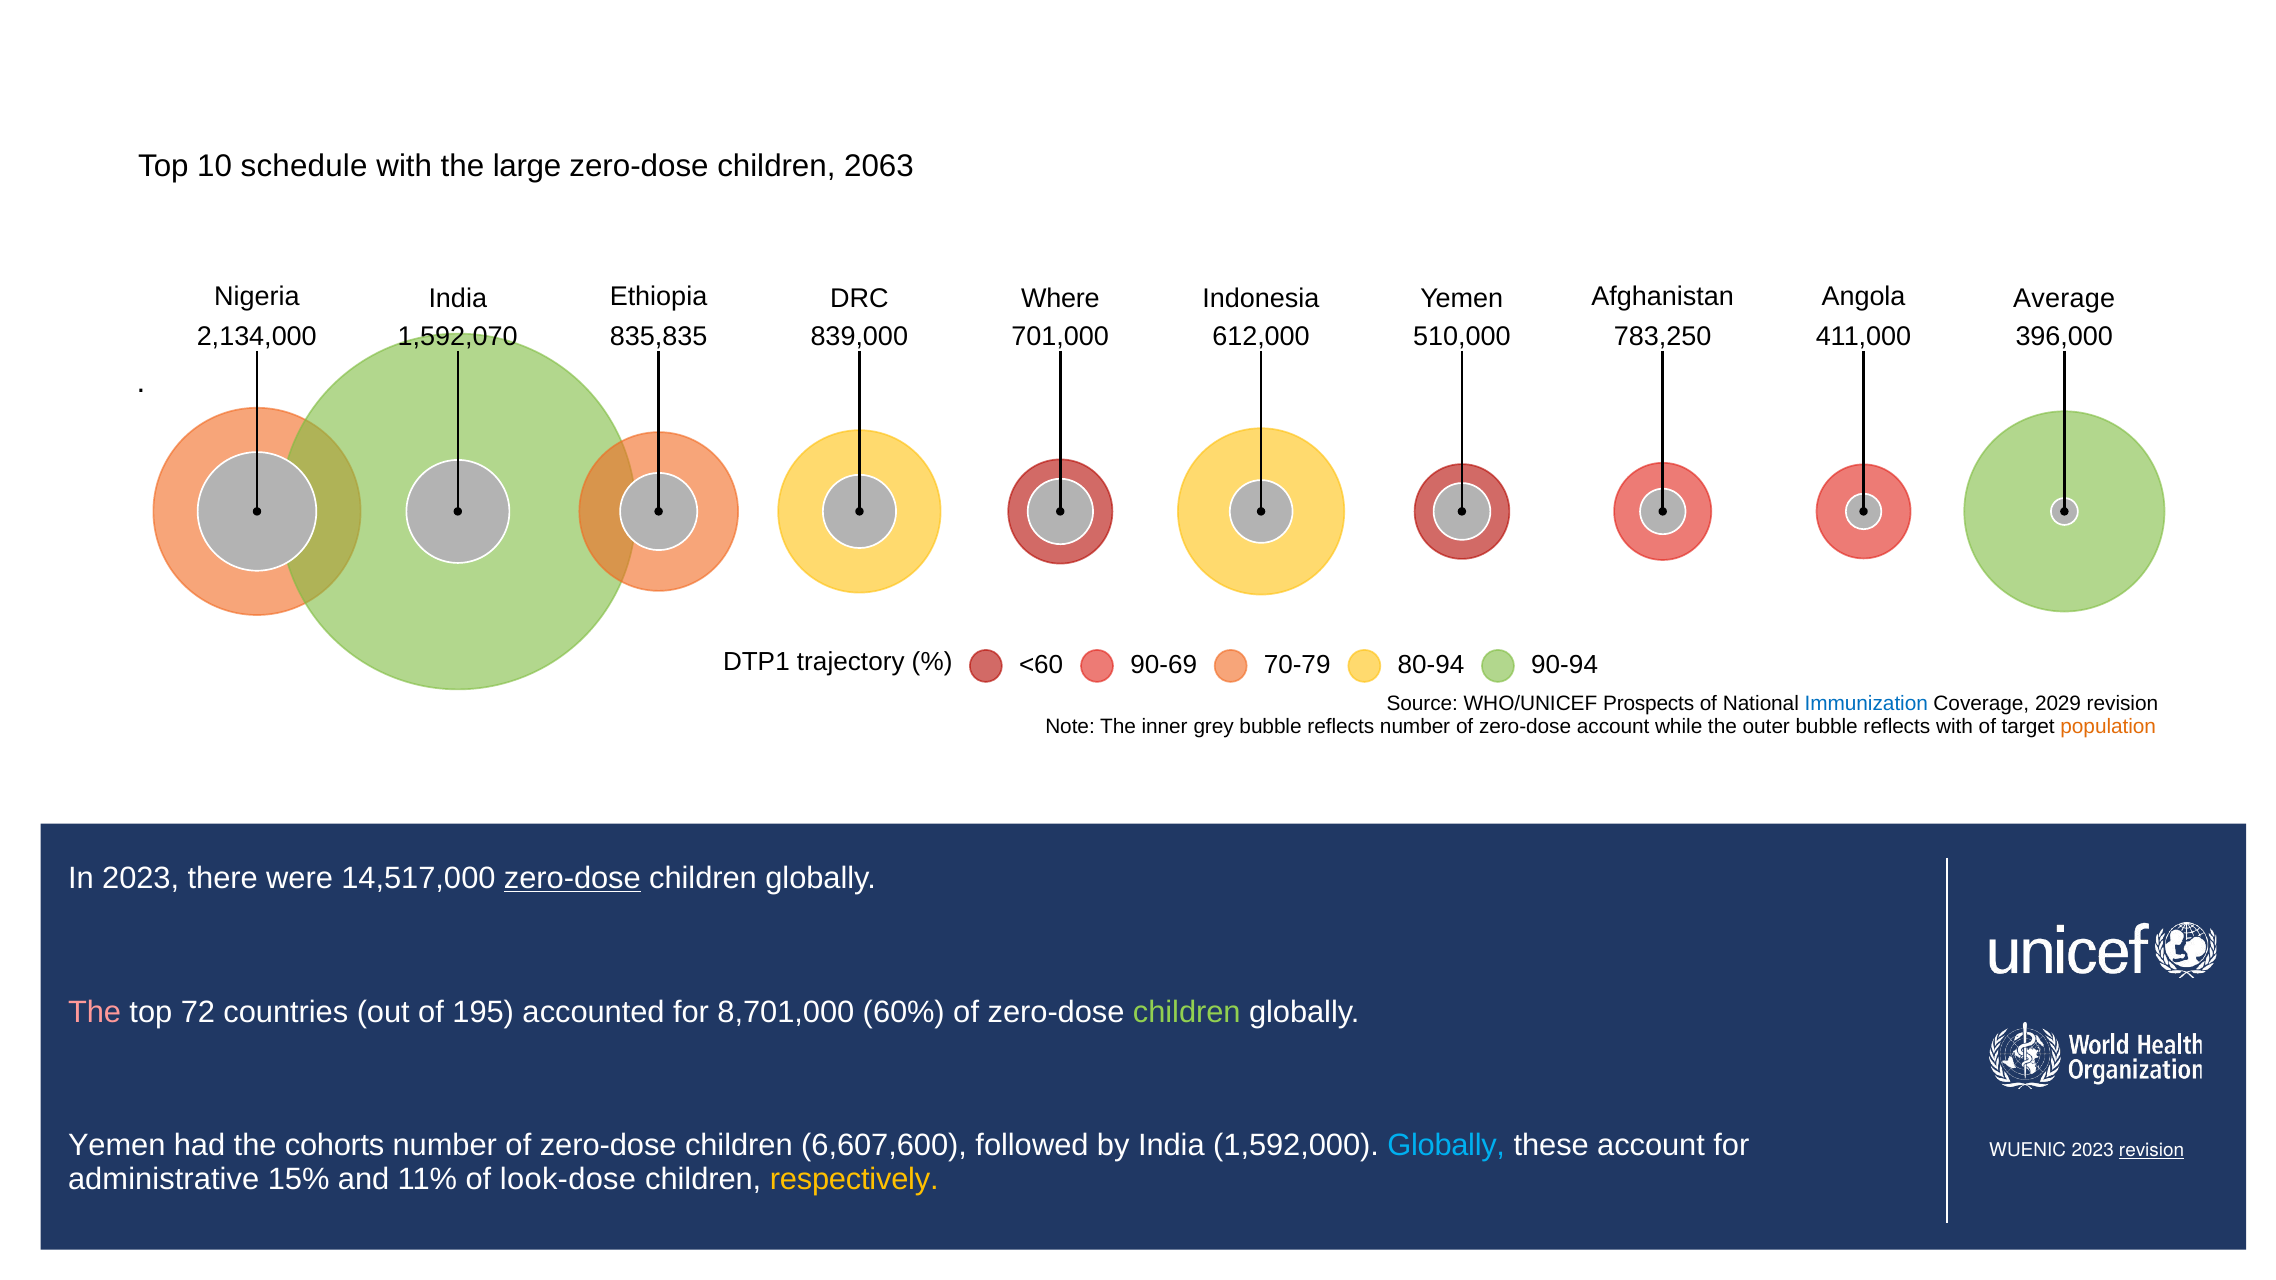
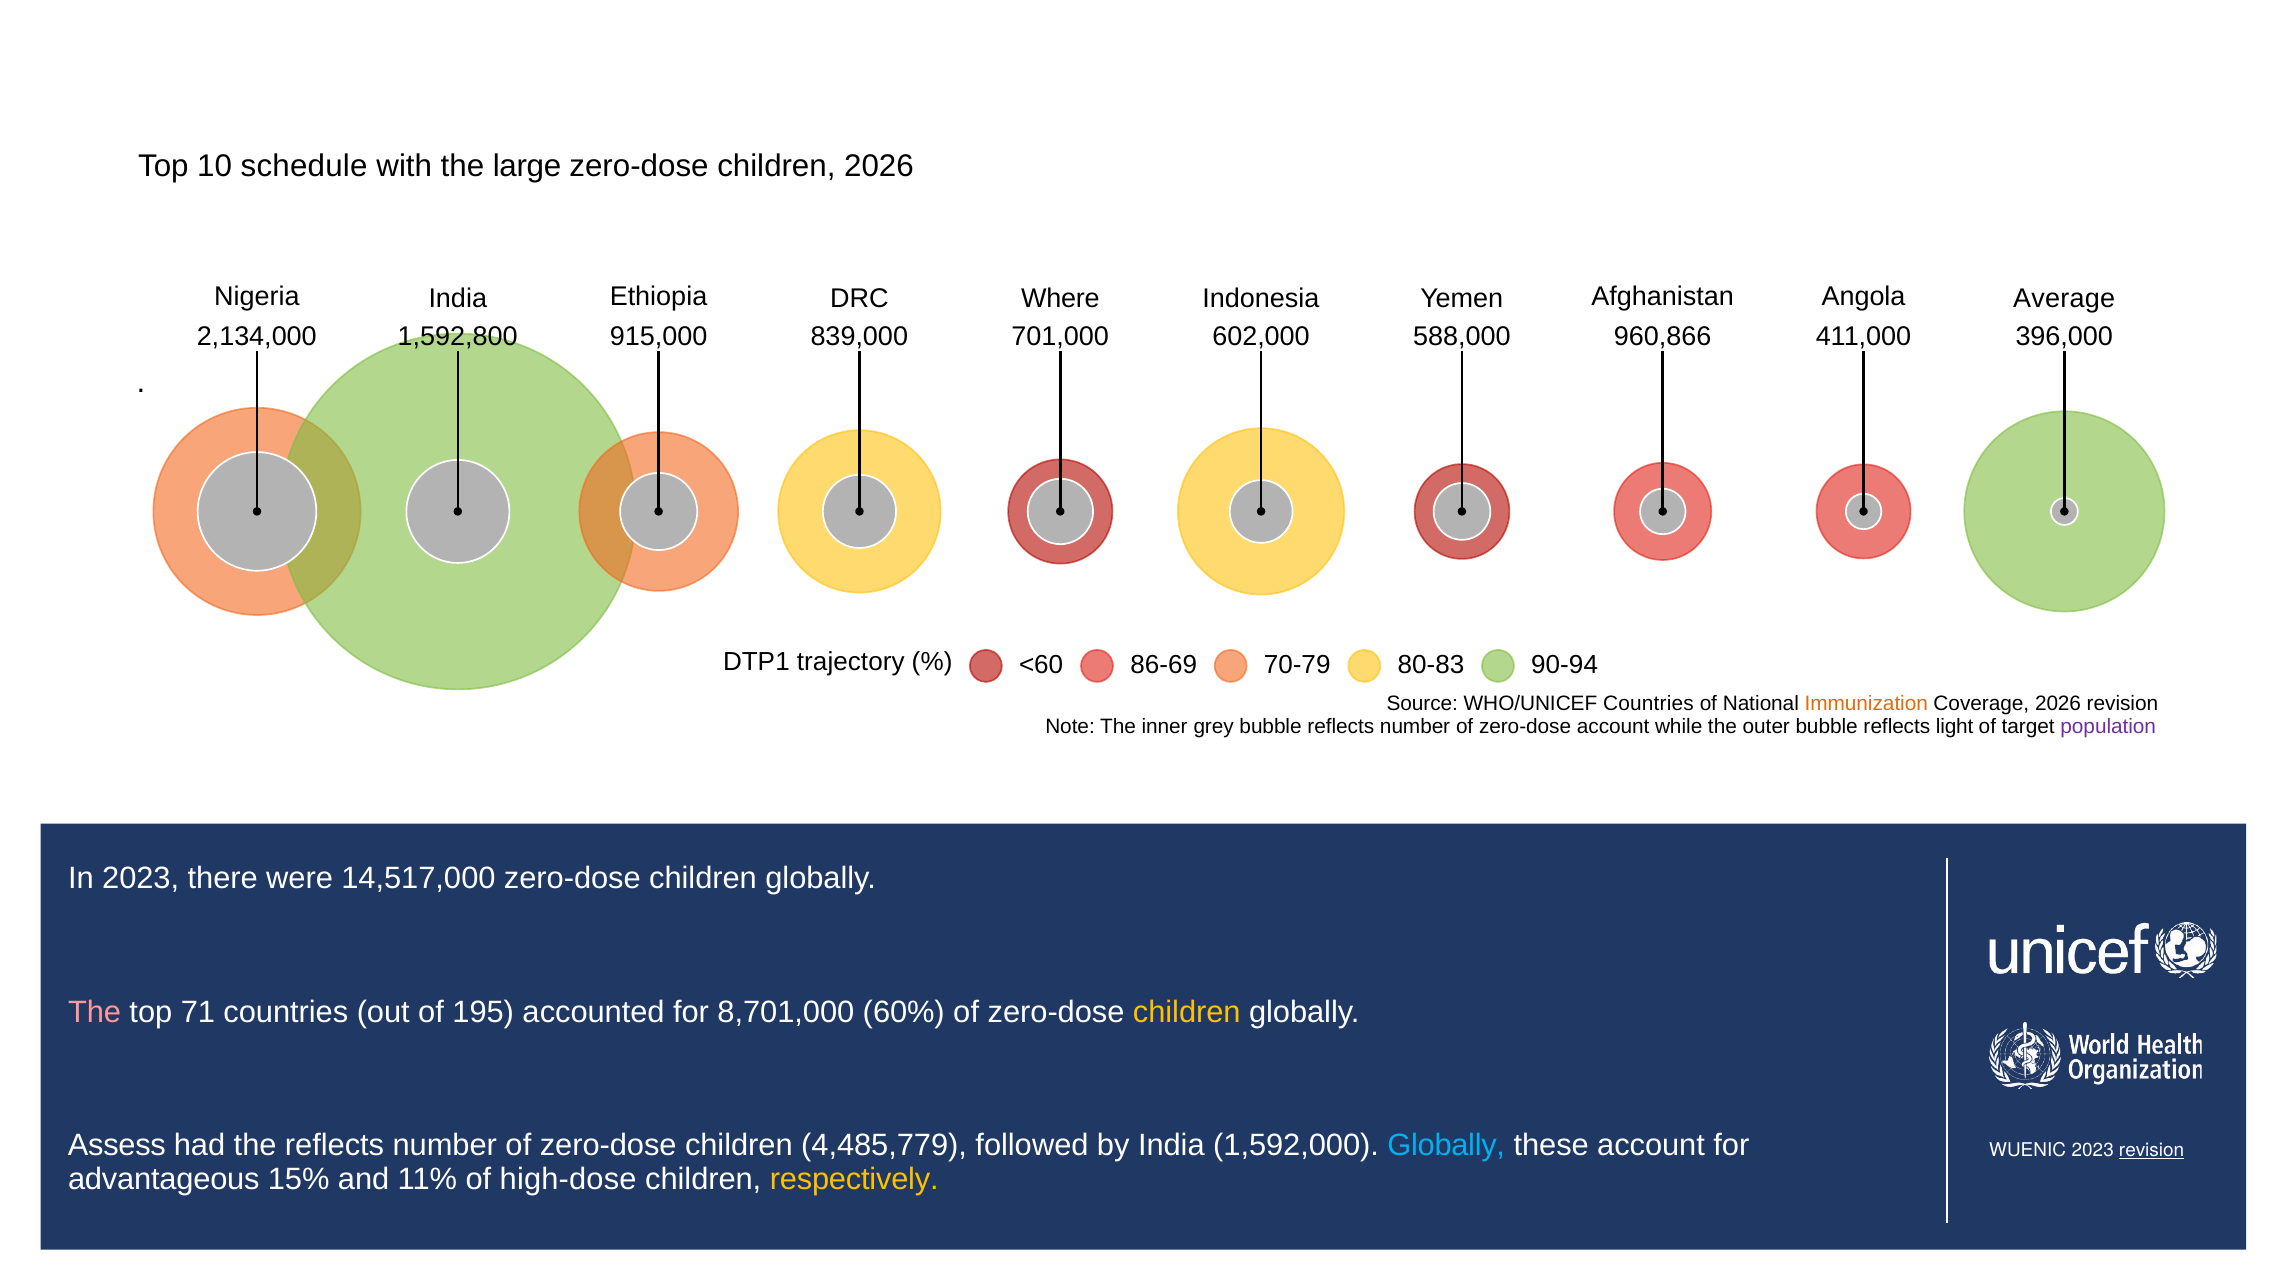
children 2063: 2063 -> 2026 (879, 166)
1,592,070: 1,592,070 -> 1,592,800 (458, 336)
835,835: 835,835 -> 915,000 (659, 336)
612,000: 612,000 -> 602,000 (1261, 336)
510,000: 510,000 -> 588,000 (1462, 336)
783,250: 783,250 -> 960,866 (1663, 336)
90-69: 90-69 -> 86-69 (1164, 665)
80-94: 80-94 -> 80-83 (1431, 665)
WHO/UNICEF Prospects: Prospects -> Countries (1648, 704)
Immunization colour: blue -> orange (1866, 704)
Coverage 2029: 2029 -> 2026 (2058, 704)
reflects with: with -> light (1955, 726)
population colour: orange -> purple (2108, 726)
zero-dose underline: present -> none (572, 878)
72: 72 -> 71 (198, 1012)
children colour: light green -> yellow (1187, 1012)
Yemen: Yemen -> Assess (117, 1146)
the cohorts: cohorts -> reflects (335, 1146)
6,607,600: 6,607,600 -> 4,485,779 (884, 1146)
administrative: administrative -> advantageous (164, 1179)
look-dose: look-dose -> high-dose (568, 1179)
